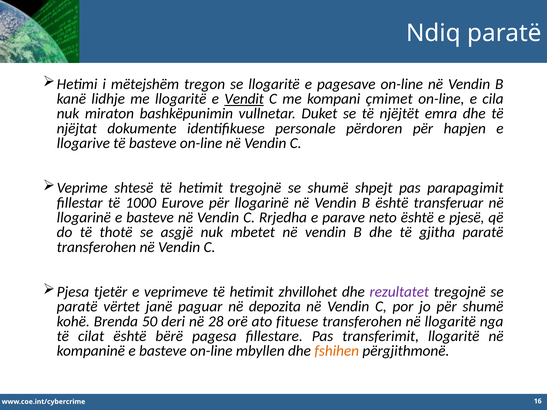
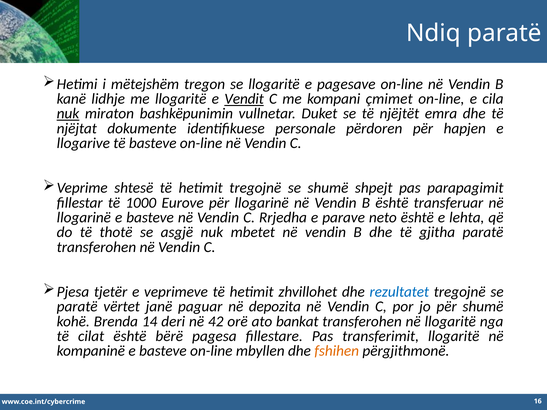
nuk underline: none -> present (68, 114)
pjesë: pjesë -> lehta (467, 218)
rezultatet colour: purple -> blue (399, 292)
50: 50 -> 14 (150, 322)
28: 28 -> 42 (216, 322)
fituese: fituese -> bankat (297, 322)
